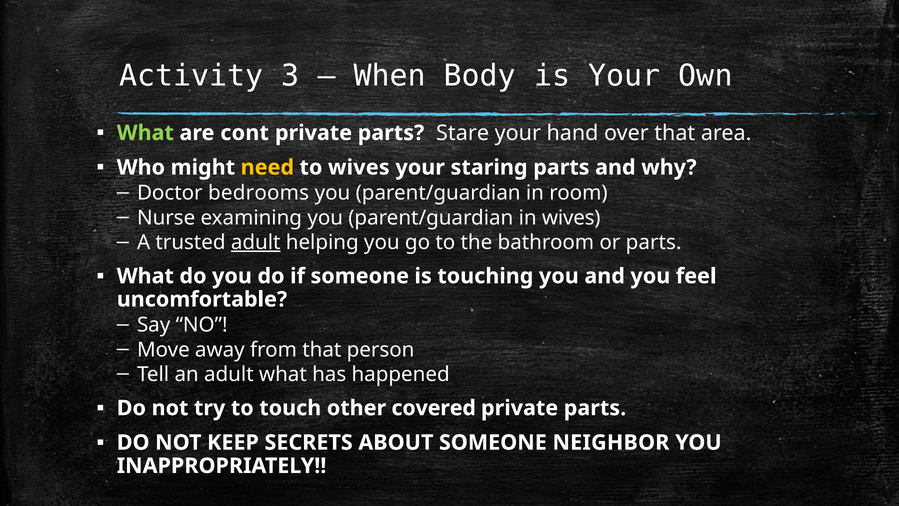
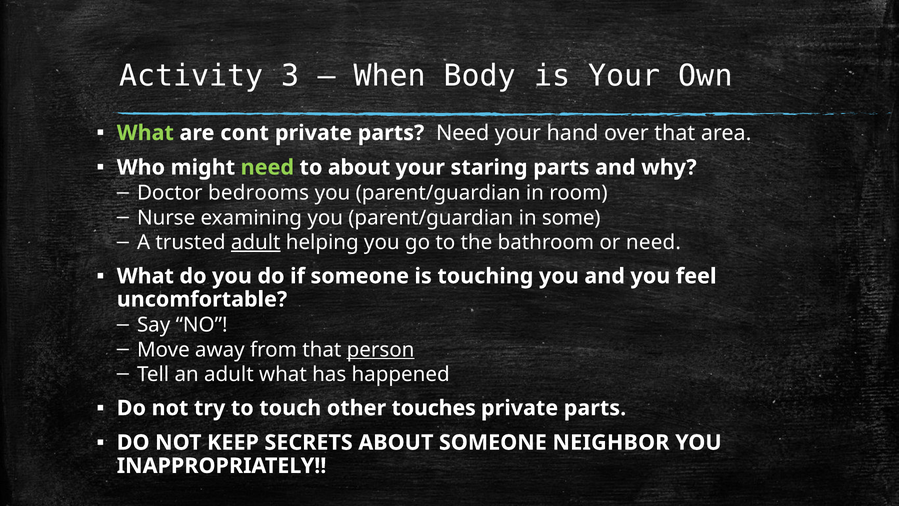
parts Stare: Stare -> Need (463, 133)
need colour: yellow -> light green (267, 167)
to wives: wives -> about (359, 167)
in wives: wives -> some (571, 218)
or parts: parts -> need (653, 242)
person underline: none -> present (381, 350)
covered: covered -> touches (434, 408)
